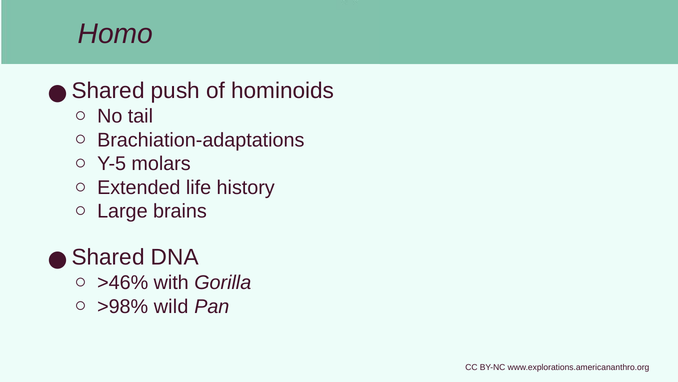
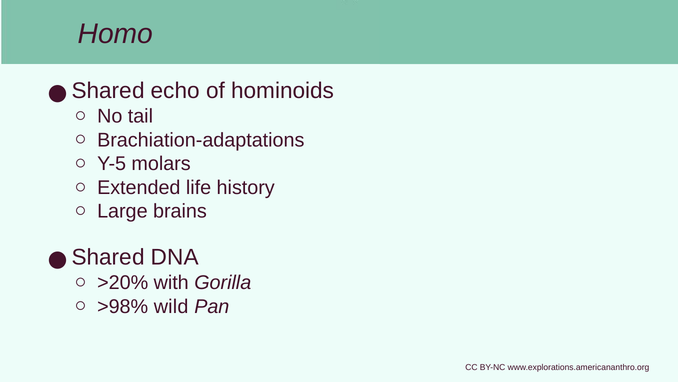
push: push -> echo (175, 91)
>46%: >46% -> >20% (123, 282)
